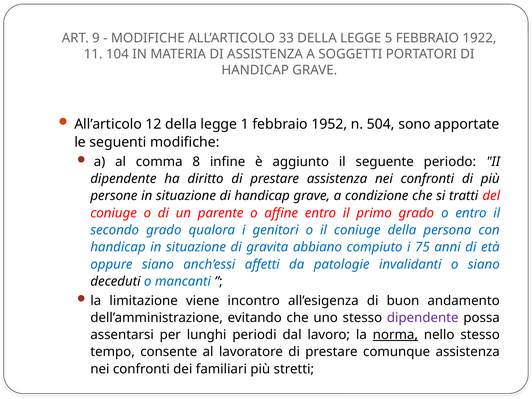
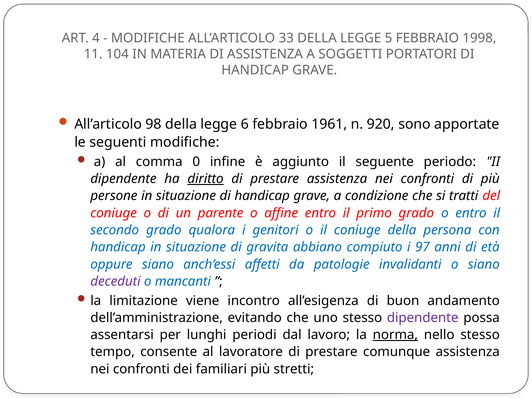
9: 9 -> 4 (96, 38)
1922: 1922 -> 1998 (479, 38)
12: 12 -> 98 (154, 124)
1: 1 -> 6 (245, 124)
1952: 1952 -> 1961 (329, 124)
504: 504 -> 920 (381, 124)
8: 8 -> 0 (196, 162)
diritto underline: none -> present (206, 179)
75: 75 -> 97 (422, 247)
deceduti colour: black -> purple (115, 281)
